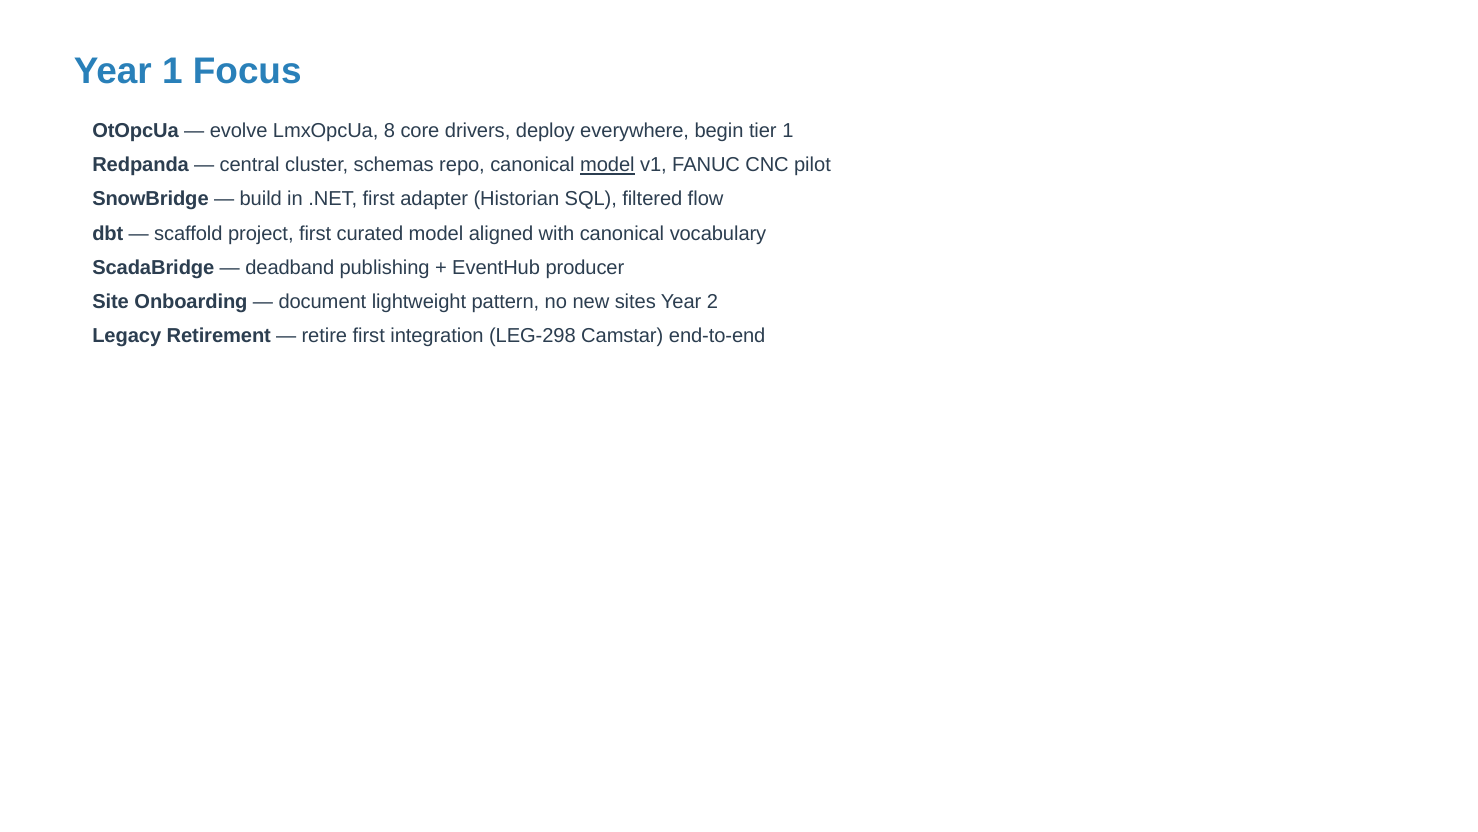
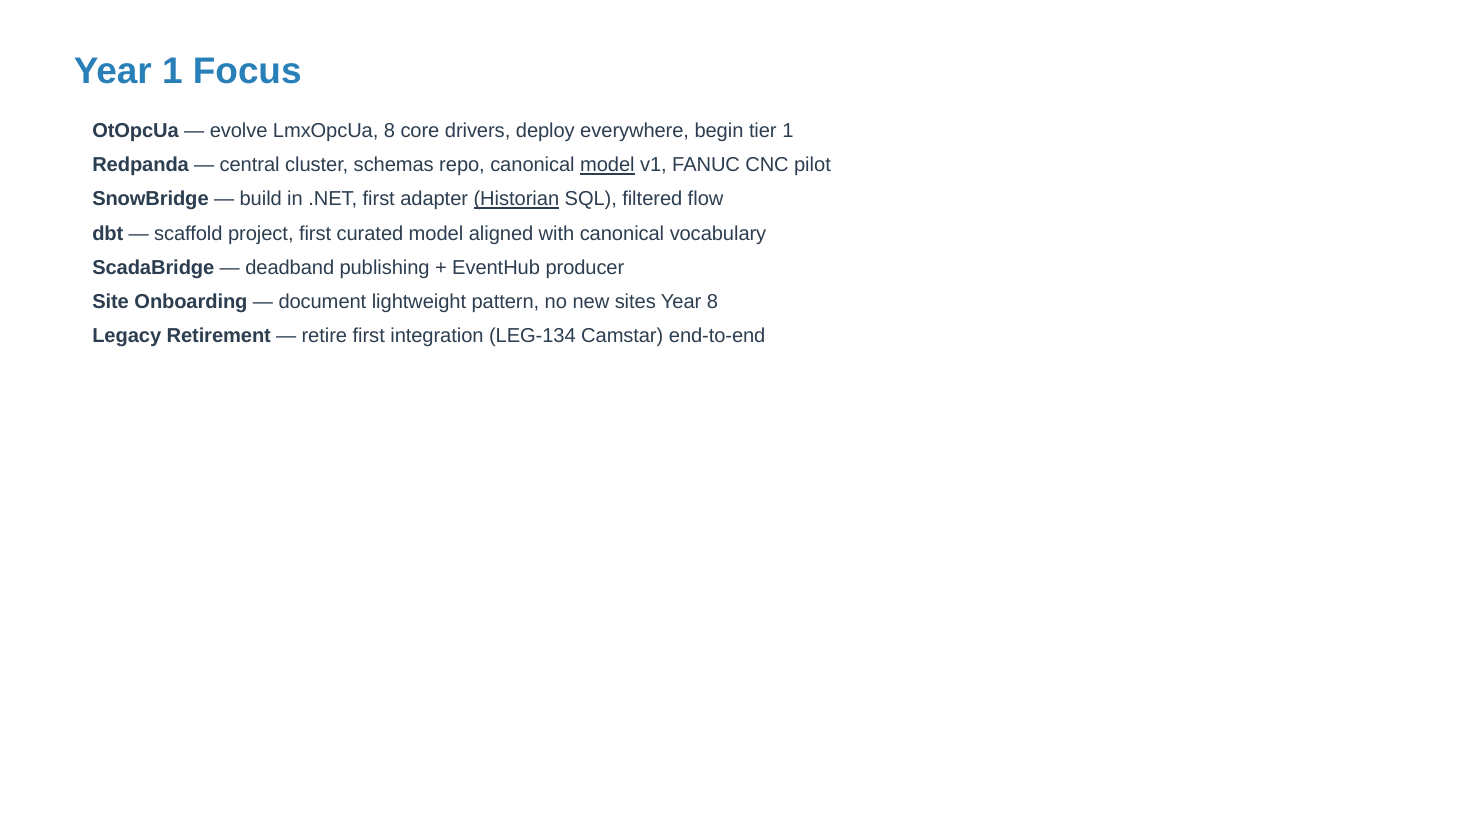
Historian underline: none -> present (516, 199)
Year 2: 2 -> 8 (713, 301)
LEG-298: LEG-298 -> LEG-134 (532, 335)
